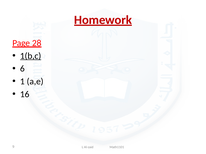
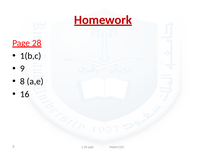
1(b,c underline: present -> none (31, 56)
6: 6 -> 9 (22, 69)
1: 1 -> 8 (22, 82)
